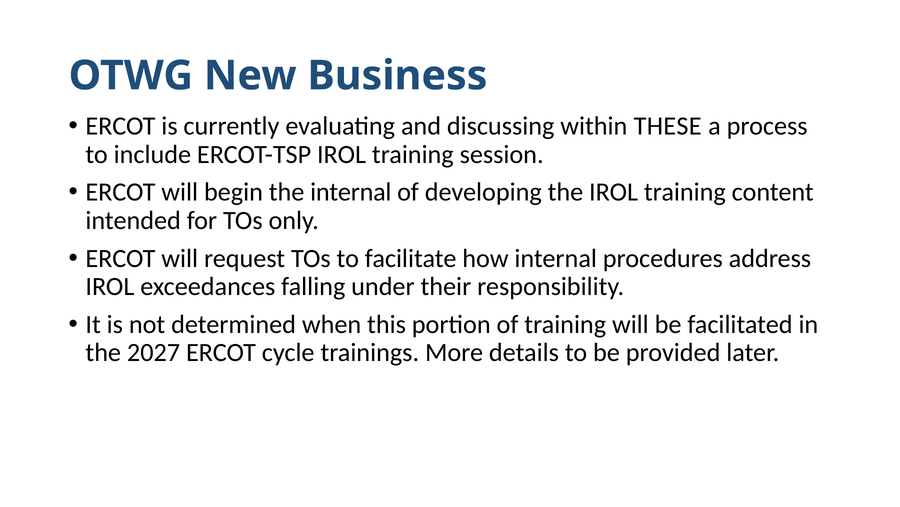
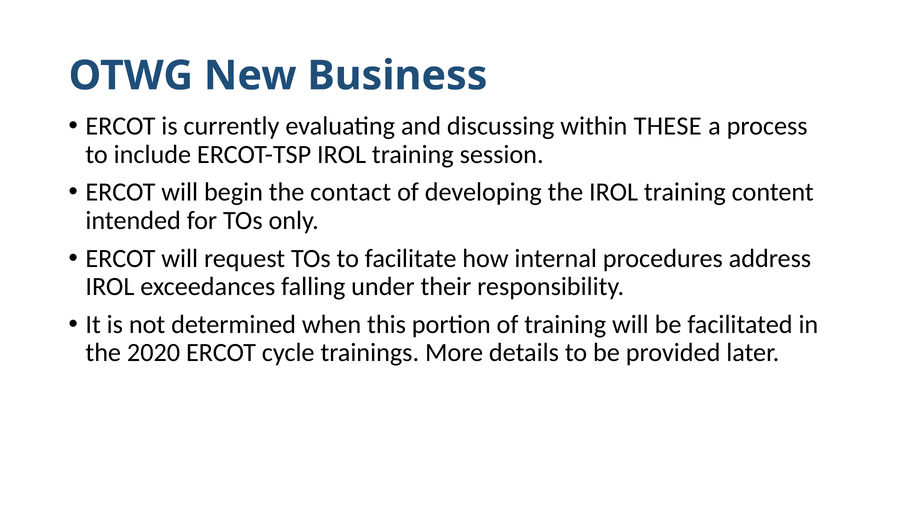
the internal: internal -> contact (351, 192)
2027: 2027 -> 2020 (154, 352)
